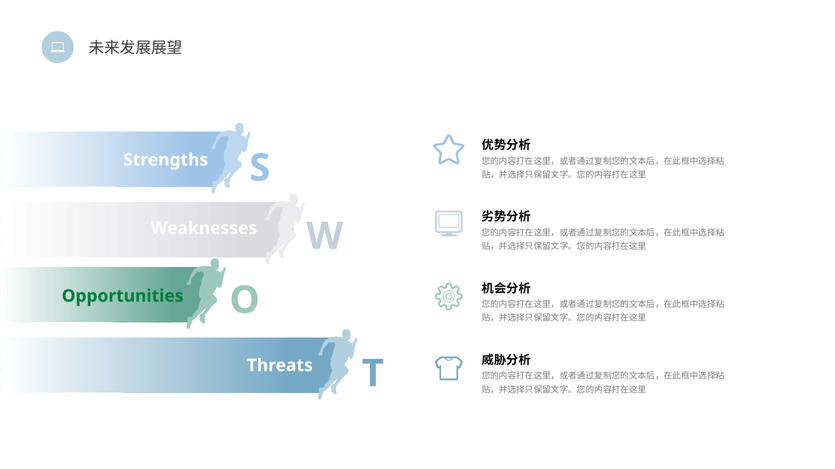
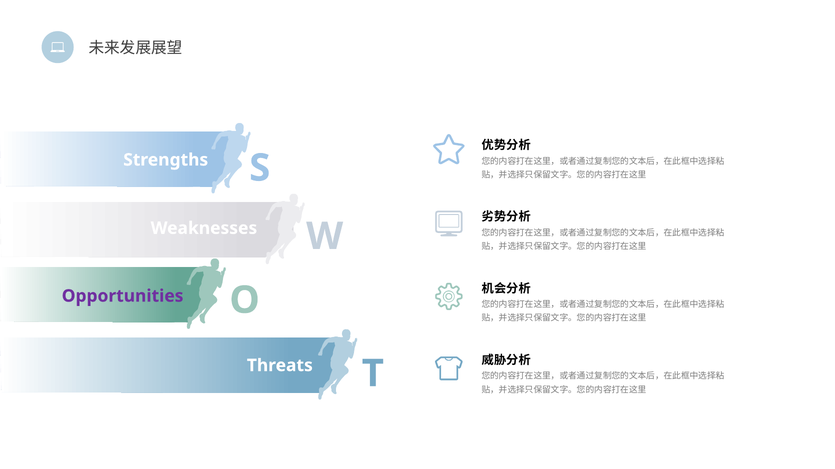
Opportunities colour: green -> purple (123, 296)
